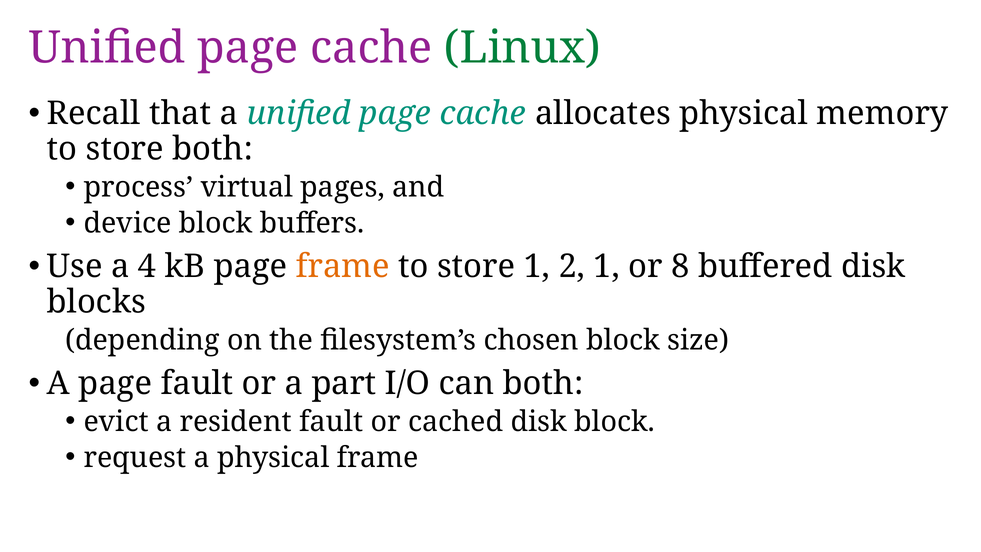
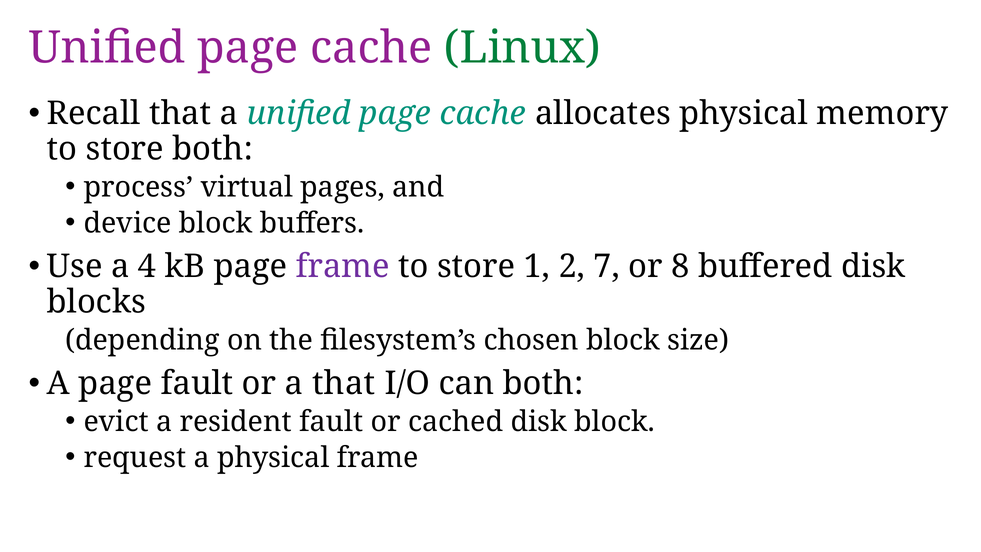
frame colour: orange -> purple (343, 266)
2 1: 1 -> 7 (607, 266)
a part: part -> that (344, 383)
